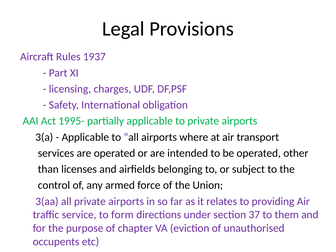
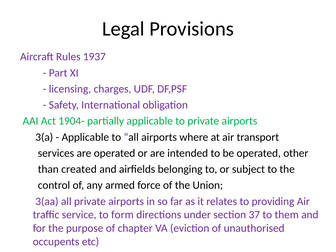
1995-: 1995- -> 1904- (71, 121)
licenses: licenses -> created (79, 169)
